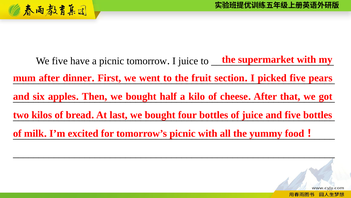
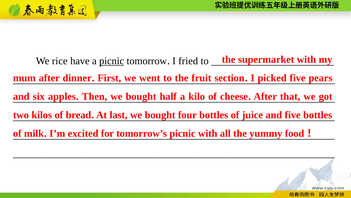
We five: five -> rice (60, 61)
picnic underline: none -> present (112, 61)
I juice: juice -> fried (188, 61)
